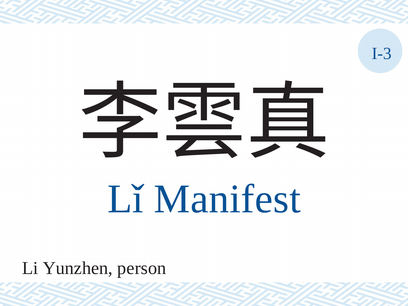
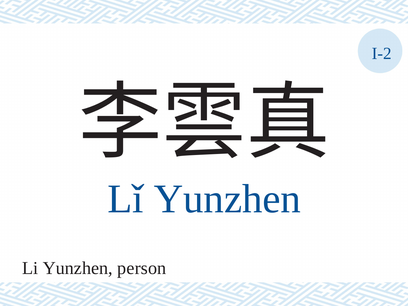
I-3: I-3 -> I-2 (382, 53)
Lǐ Manifest: Manifest -> Yunzhen (227, 199)
